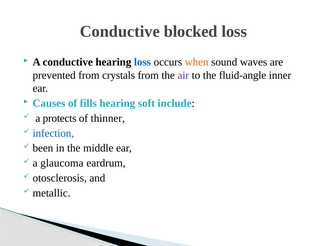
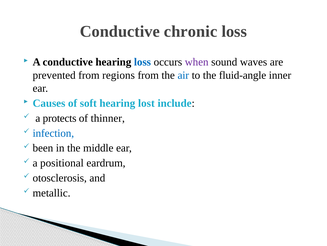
blocked: blocked -> chronic (191, 31)
when colour: orange -> purple (197, 62)
crystals: crystals -> regions (119, 75)
air colour: purple -> blue (183, 75)
fills: fills -> soft (88, 103)
soft: soft -> lost (146, 103)
glaucoma: glaucoma -> positional (62, 163)
